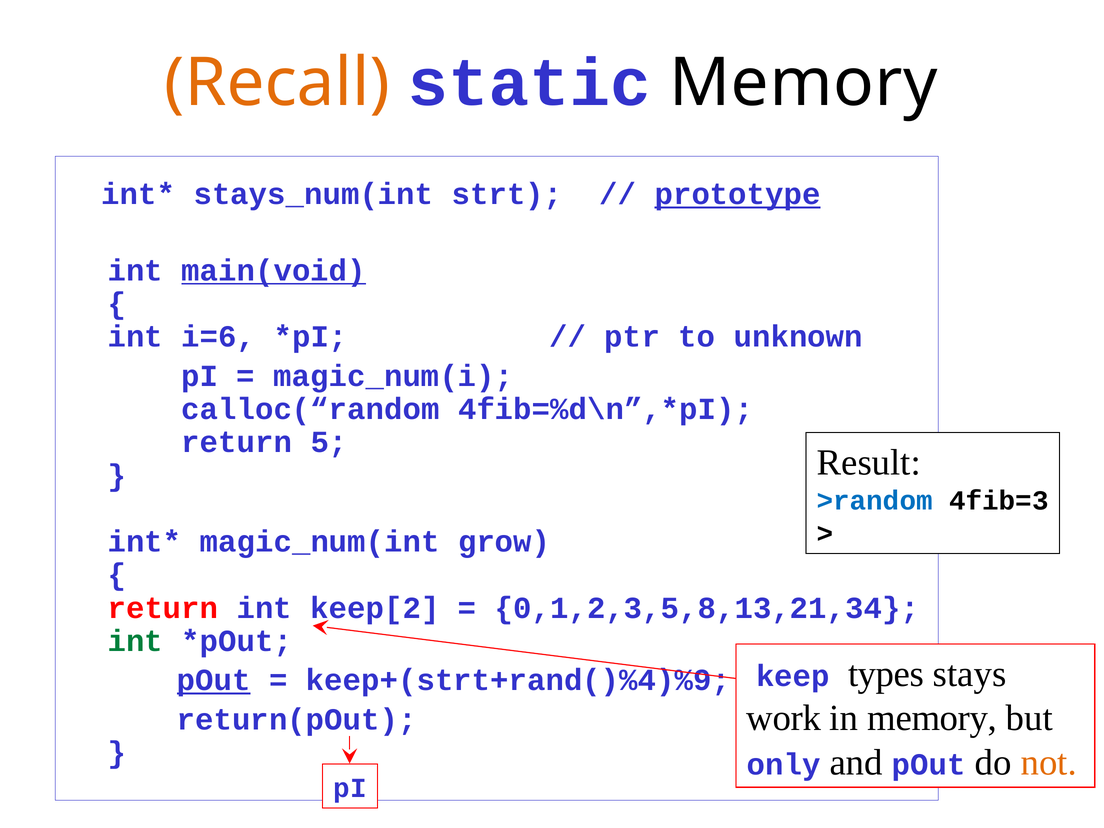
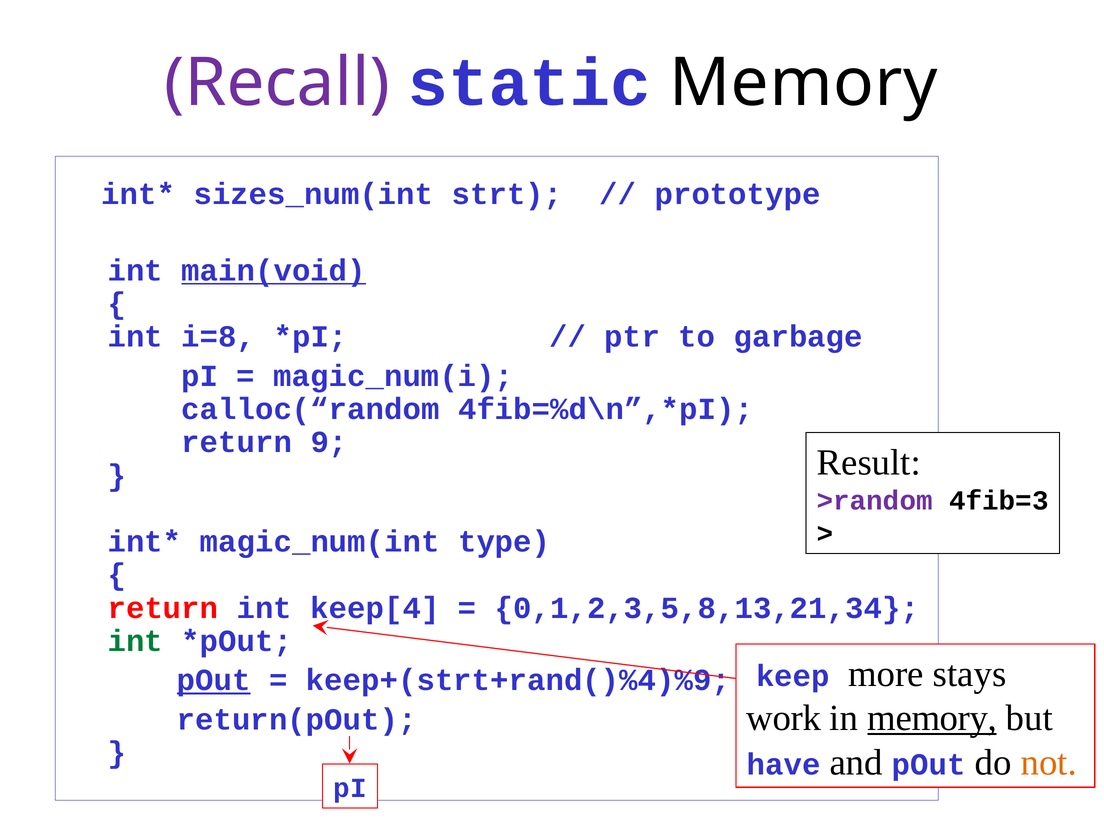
Recall colour: orange -> purple (277, 83)
stays_num(int: stays_num(int -> sizes_num(int (313, 194)
prototype underline: present -> none (738, 194)
i=6: i=6 -> i=8 (218, 337)
unknown: unknown -> garbage (798, 337)
5: 5 -> 9 (329, 442)
>random colour: blue -> purple (875, 500)
grow: grow -> type (504, 542)
keep[2: keep[2 -> keep[4 (375, 608)
types: types -> more (886, 674)
memory underline: none -> present (932, 718)
only: only -> have (784, 764)
